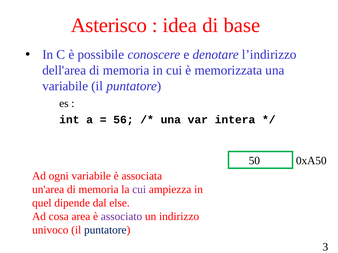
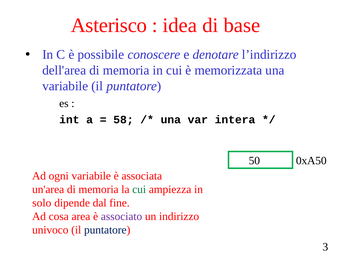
56: 56 -> 58 (123, 120)
cui colour: purple -> green (139, 190)
quel: quel -> solo (42, 203)
else: else -> fine (119, 203)
